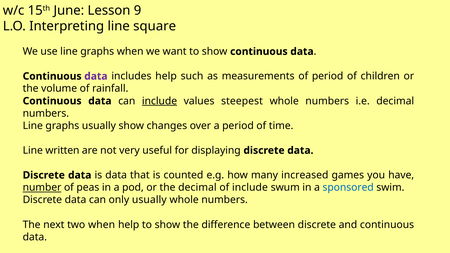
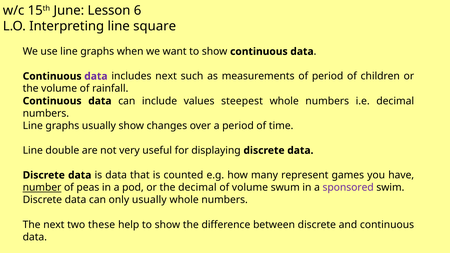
9: 9 -> 6 (138, 10)
includes help: help -> next (166, 76)
include underline: present -> none (160, 101)
written: written -> double (62, 150)
increased: increased -> represent (305, 175)
of include: include -> volume (250, 188)
sponsored colour: blue -> purple (348, 188)
two when: when -> these (102, 225)
